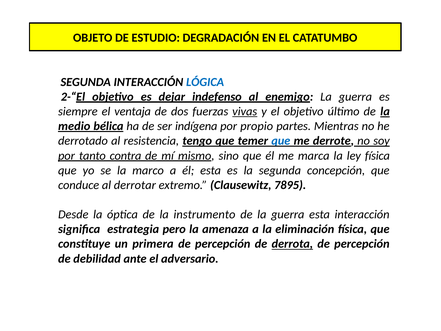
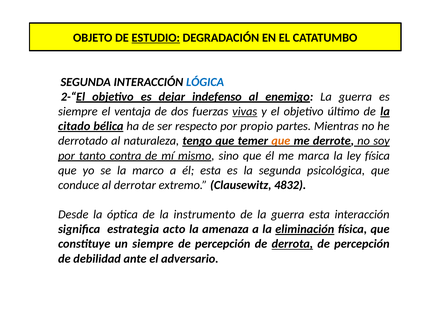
ESTUDIO underline: none -> present (156, 38)
medio: medio -> citado (74, 126)
indígena: indígena -> respecto (196, 126)
resistencia: resistencia -> naturaleza (151, 141)
que colour: blue -> orange (281, 141)
concepción: concepción -> psicológica (336, 170)
7895: 7895 -> 4832 (290, 185)
pero: pero -> acto (174, 229)
eliminación underline: none -> present (305, 229)
un primera: primera -> siempre (153, 244)
